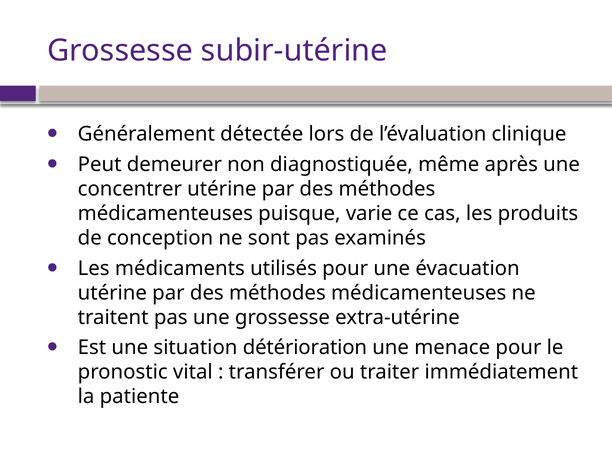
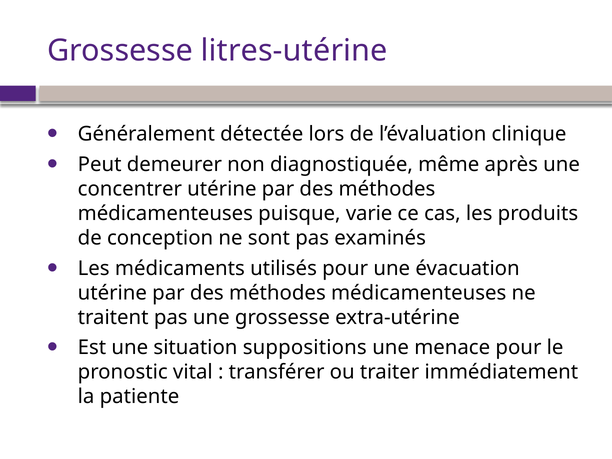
subir-utérine: subir-utérine -> litres-utérine (294, 51)
détérioration: détérioration -> suppositions (305, 348)
